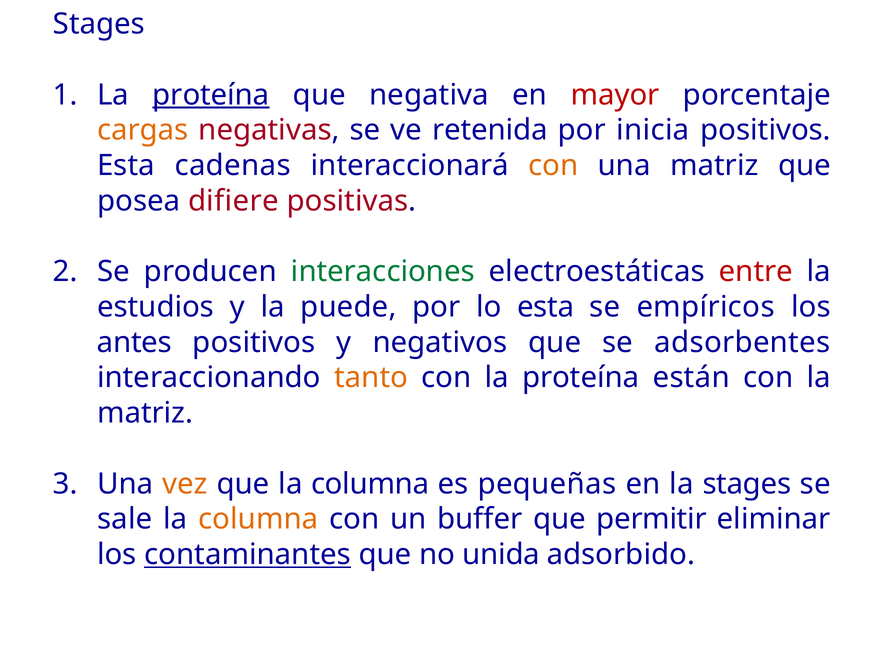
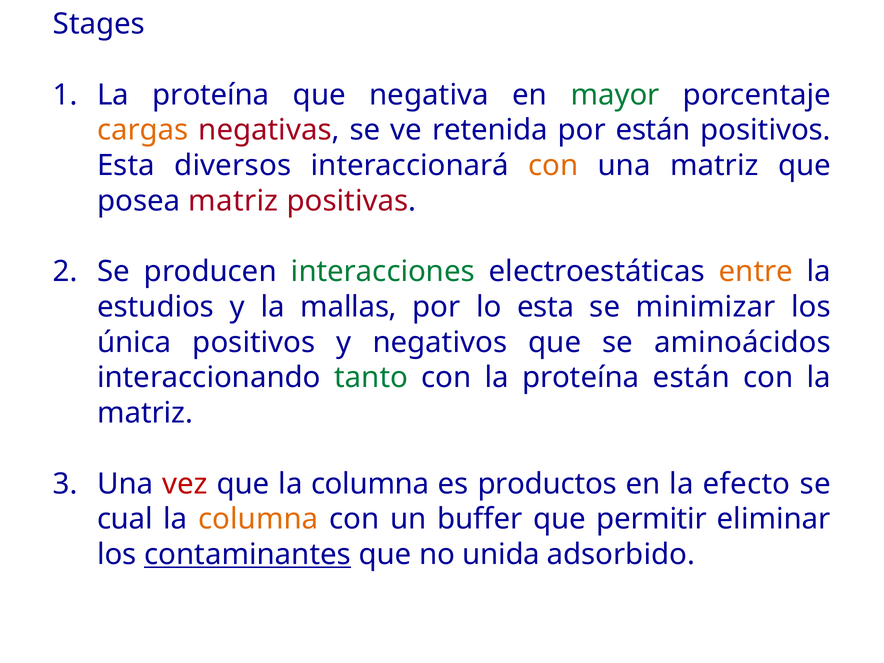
proteína underline: present -> none (211, 95)
mayor colour: red -> green (615, 95)
por inicia: inicia -> están (653, 130)
cadenas: cadenas -> diversos (233, 166)
posea difiere: difiere -> matriz (233, 201)
entre colour: red -> orange (756, 272)
puede: puede -> mallas (349, 307)
empíricos: empíricos -> minimizar (706, 307)
antes: antes -> única (134, 342)
adsorbentes: adsorbentes -> aminoácidos (743, 342)
tanto colour: orange -> green (371, 378)
vez colour: orange -> red (185, 484)
pequeñas: pequeñas -> productos (547, 484)
la stages: stages -> efecto (747, 484)
sale: sale -> cual (125, 519)
